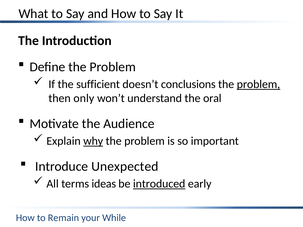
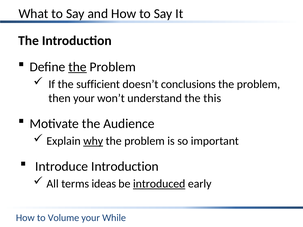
the underline: none -> present (77, 67)
problem underline: present -> none (258, 84)
then only: only -> your (84, 98)
oral: oral -> this (212, 98)
Introduce Unexpected: Unexpected -> Introduction (125, 167)
Remain: Remain -> Volume (64, 218)
